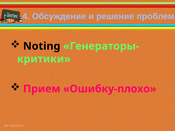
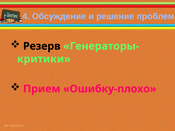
Noting: Noting -> Резерв (42, 46)
